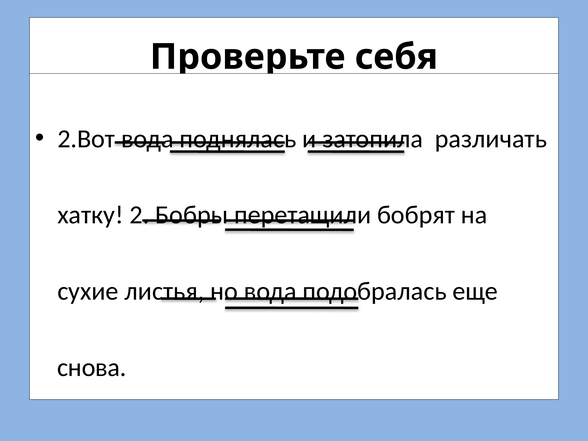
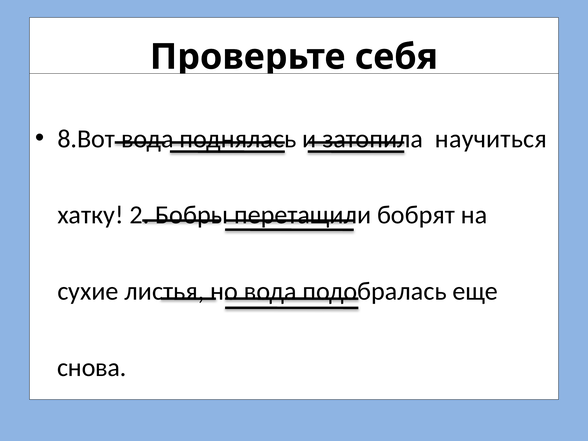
2.Вот: 2.Вот -> 8.Вот (86, 139)
различать: различать -> научиться (491, 139)
